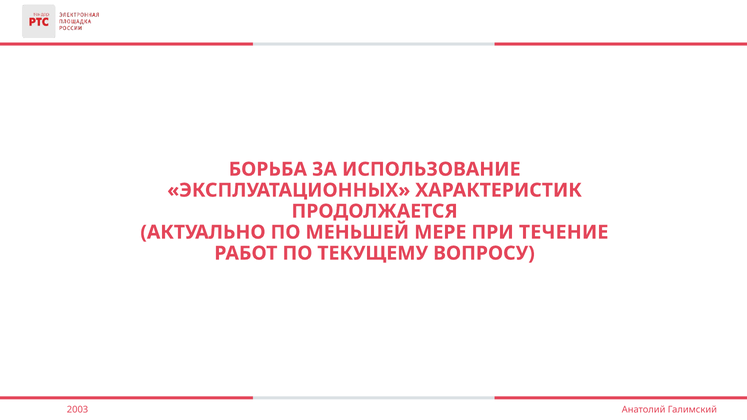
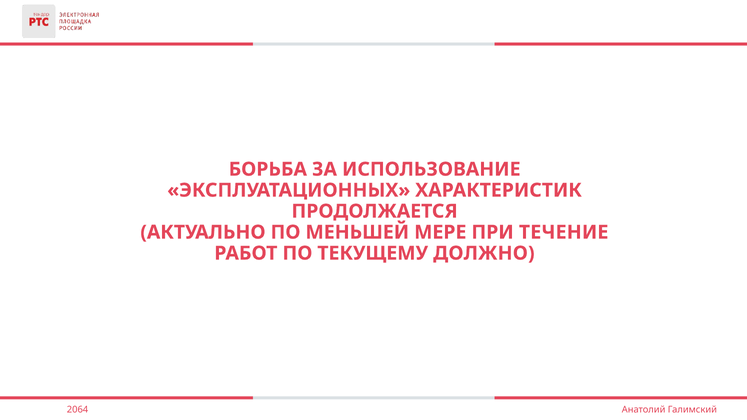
ВОПРОСУ: ВОПРОСУ -> ДОЛЖНО (484, 253)
2003: 2003 -> 2064 (78, 410)
